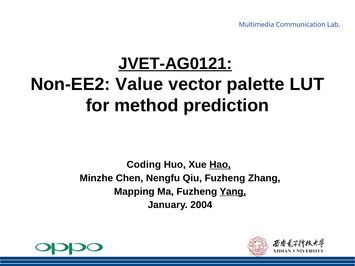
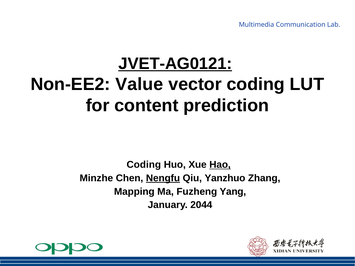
vector palette: palette -> coding (256, 84)
method: method -> content (146, 106)
Nengfu underline: none -> present (163, 178)
Qiu Fuzheng: Fuzheng -> Yanzhuo (225, 178)
Yang underline: present -> none (233, 192)
2004: 2004 -> 2044 (201, 205)
